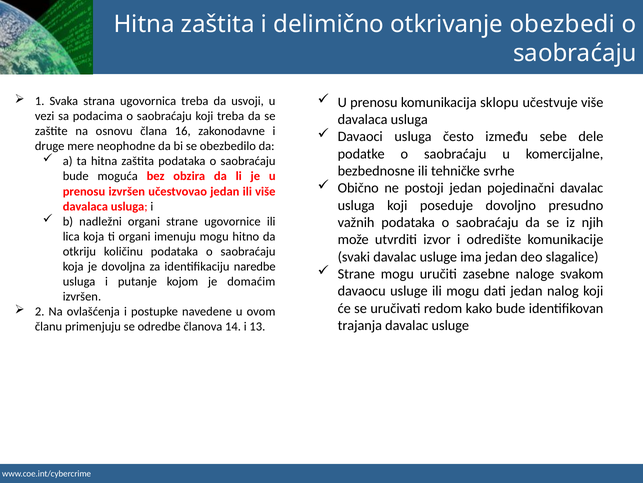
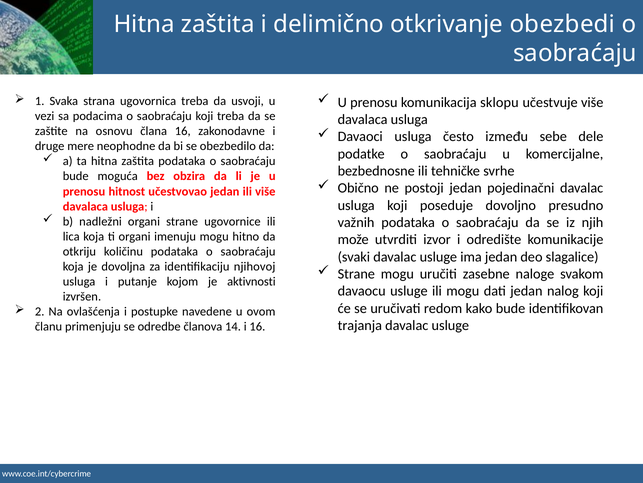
prenosu izvršen: izvršen -> hitnost (127, 191)
naredbe: naredbe -> njihovoj (255, 266)
domaćim: domaćim -> aktivnosti (251, 281)
i 13: 13 -> 16 (257, 326)
